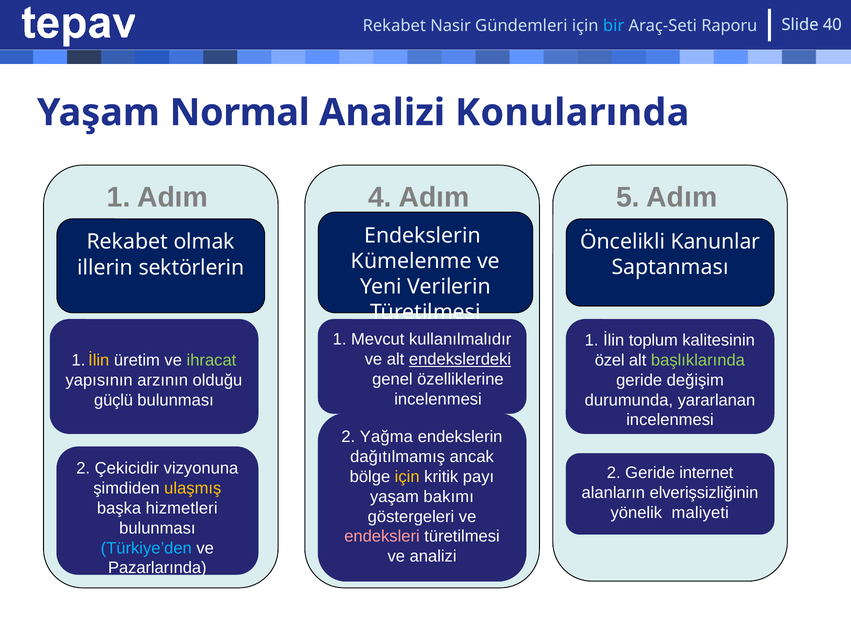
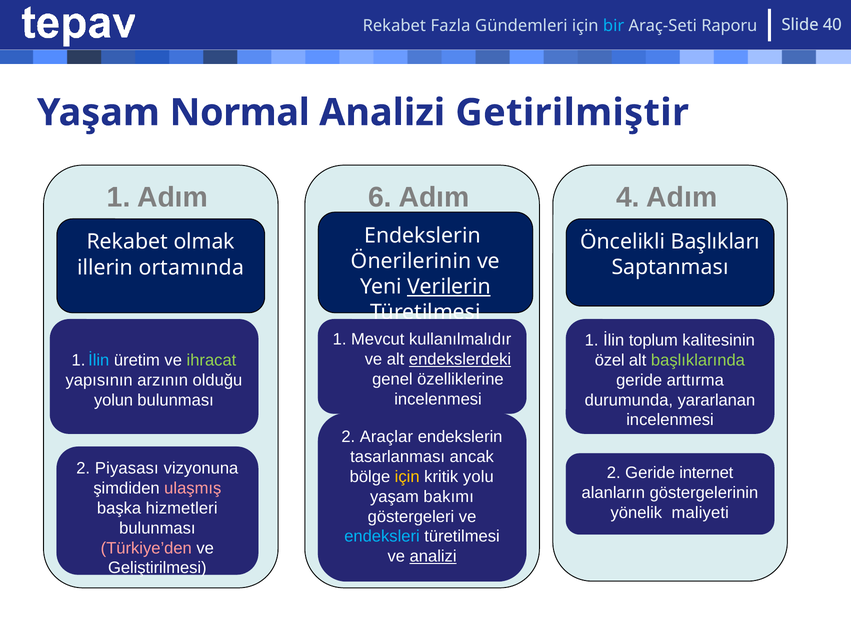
Nasir: Nasir -> Fazla (450, 26)
Konularında: Konularında -> Getirilmiştir (572, 113)
4: 4 -> 6 (380, 197)
5: 5 -> 4 (628, 197)
Kanunlar: Kanunlar -> Başlıkları (715, 241)
Kümelenme: Kümelenme -> Önerilerinin (411, 261)
sektörlerin: sektörlerin -> ortamında (191, 267)
Verilerin underline: none -> present (449, 286)
İlin colour: yellow -> light blue (99, 360)
değişim: değişim -> arttırma (695, 380)
güçlü: güçlü -> yolun (114, 400)
Yağma: Yağma -> Araçlar (386, 436)
dağıtılmamış: dağıtılmamış -> tasarlanması (398, 456)
Çekicidir: Çekicidir -> Piyasası (127, 468)
payı: payı -> yolu (478, 476)
ulaşmış colour: yellow -> pink (193, 488)
elverişsizliğinin: elverişsizliğinin -> göstergelerinin (704, 492)
endeksleri colour: pink -> light blue (382, 536)
Türkiye’den colour: light blue -> pink (146, 547)
analizi underline: none -> present (433, 556)
Pazarlarında: Pazarlarında -> Geliştirilmesi (157, 567)
